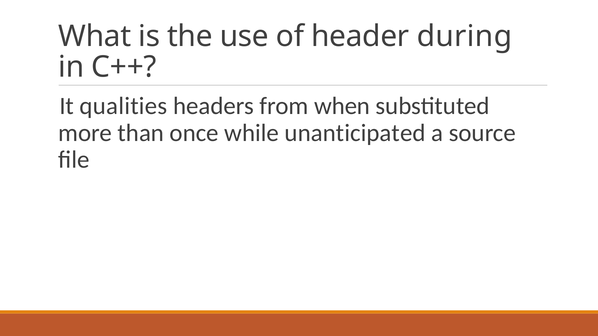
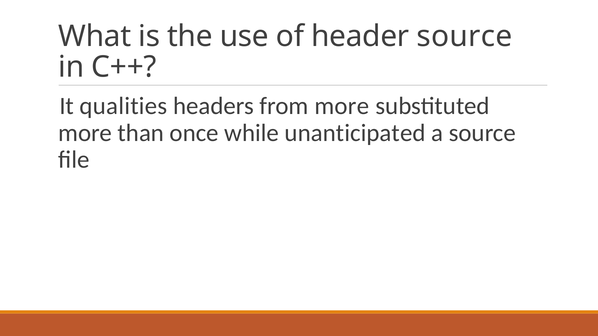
header during: during -> source (464, 37)
from when: when -> more (342, 106)
